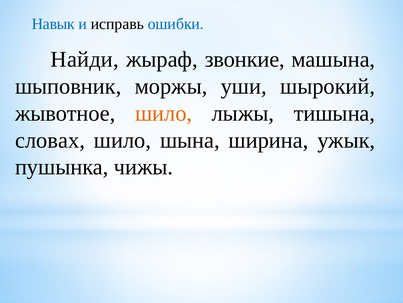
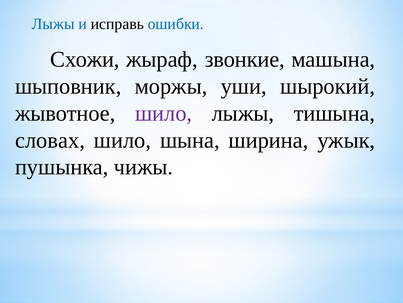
Навык: Навык -> Лыжы (53, 24)
Найди: Найди -> Схожи (85, 59)
шило colour: orange -> purple (164, 113)
